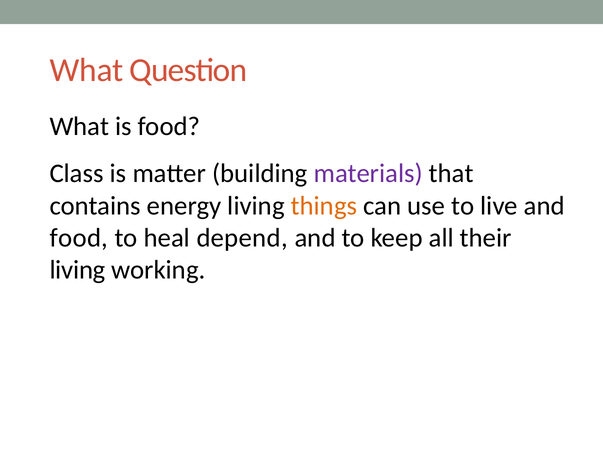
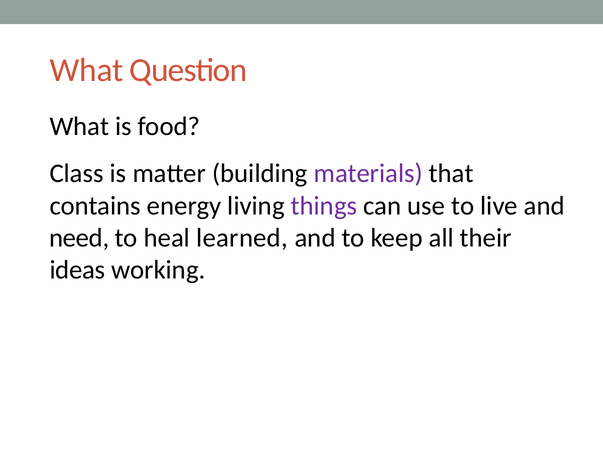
things colour: orange -> purple (324, 206)
food: food -> need (79, 238)
depend: depend -> learned (242, 238)
living: living -> ideas (77, 270)
